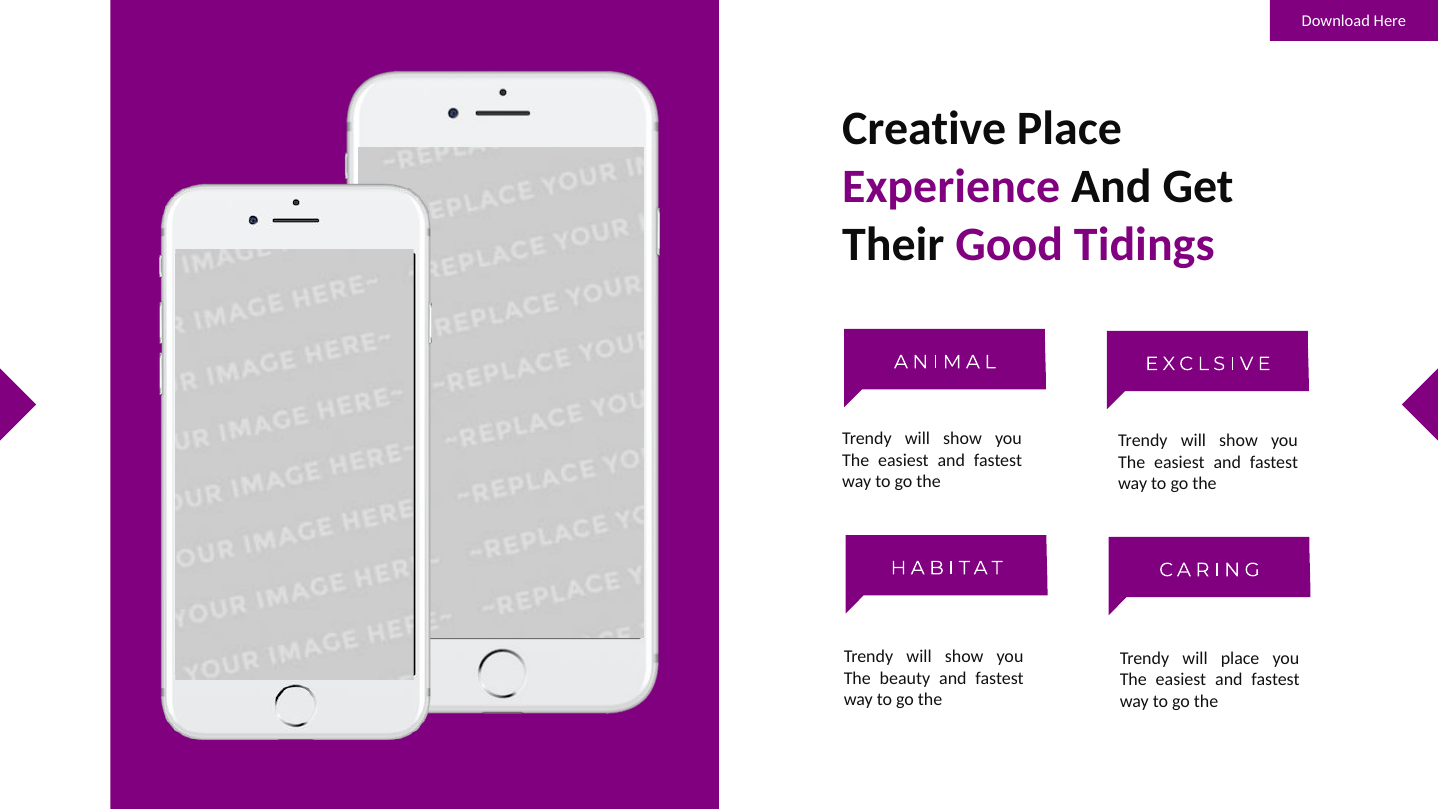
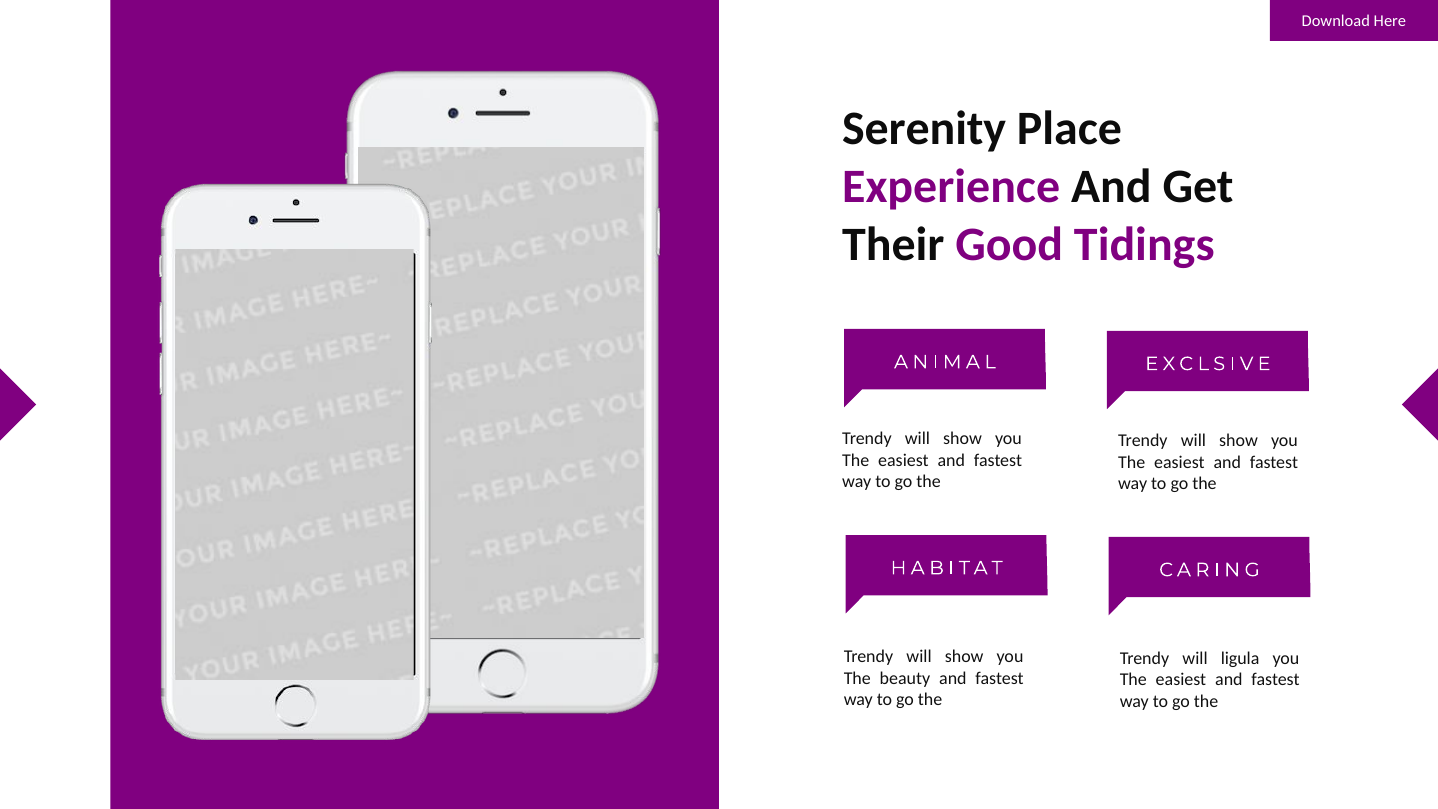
Creative: Creative -> Serenity (924, 129)
will place: place -> ligula (1240, 658)
